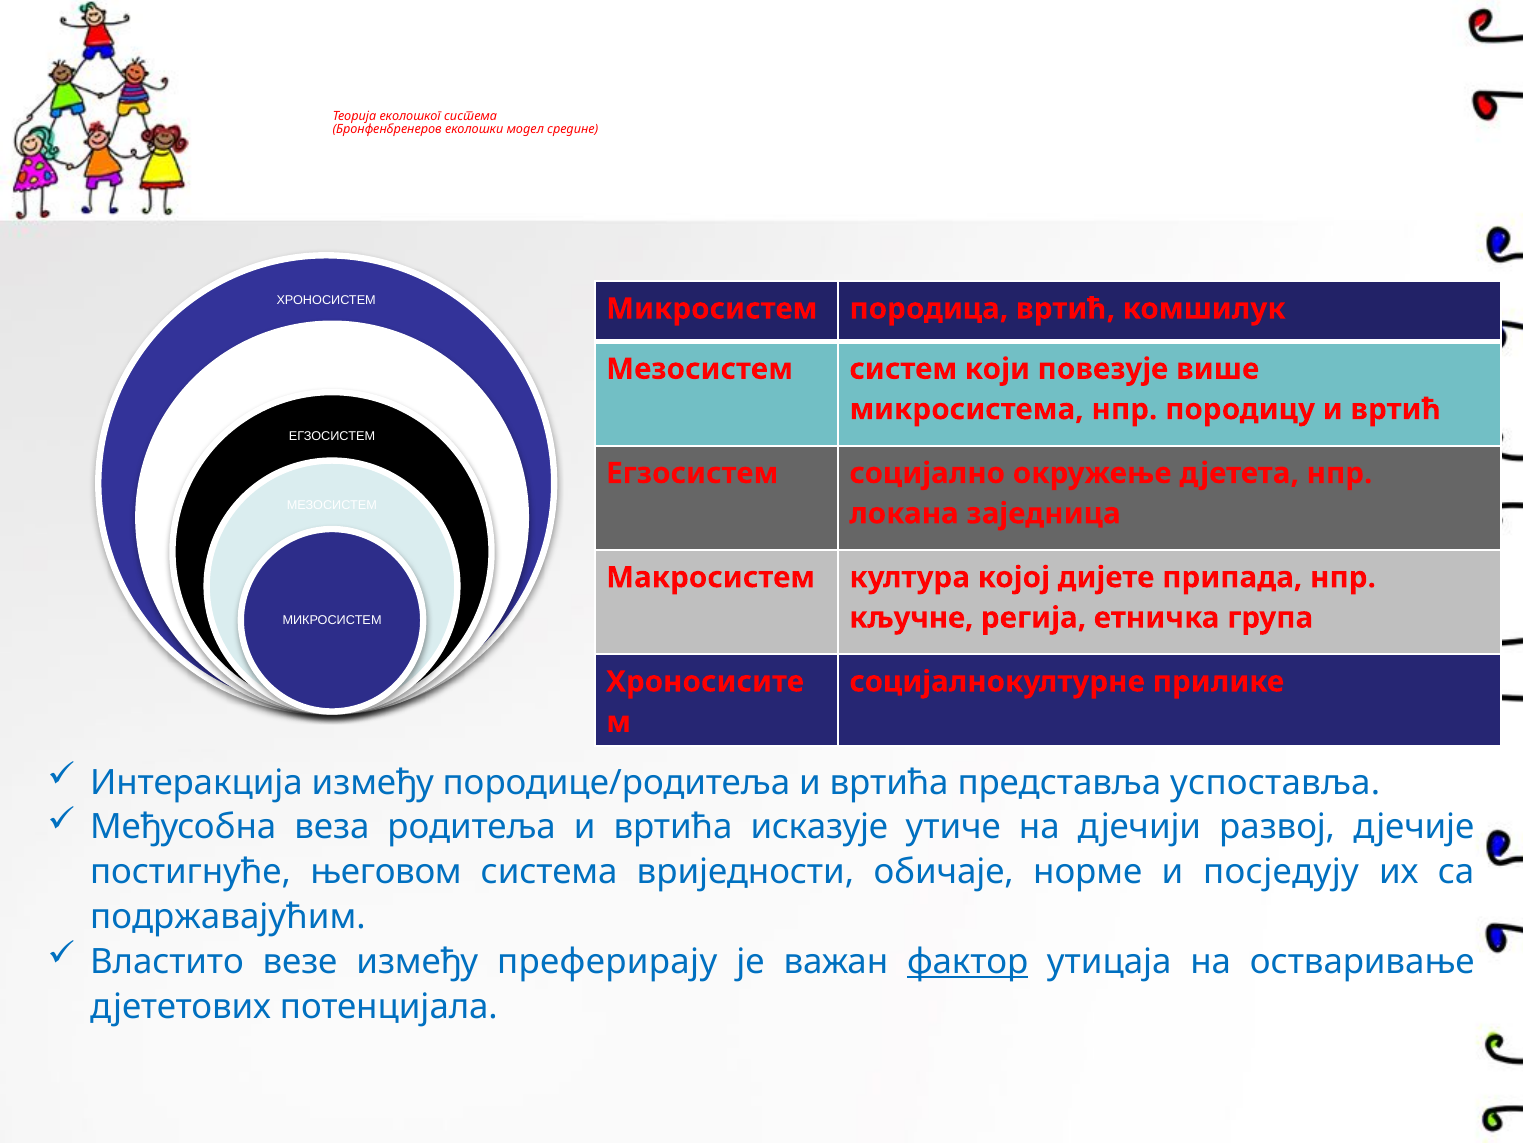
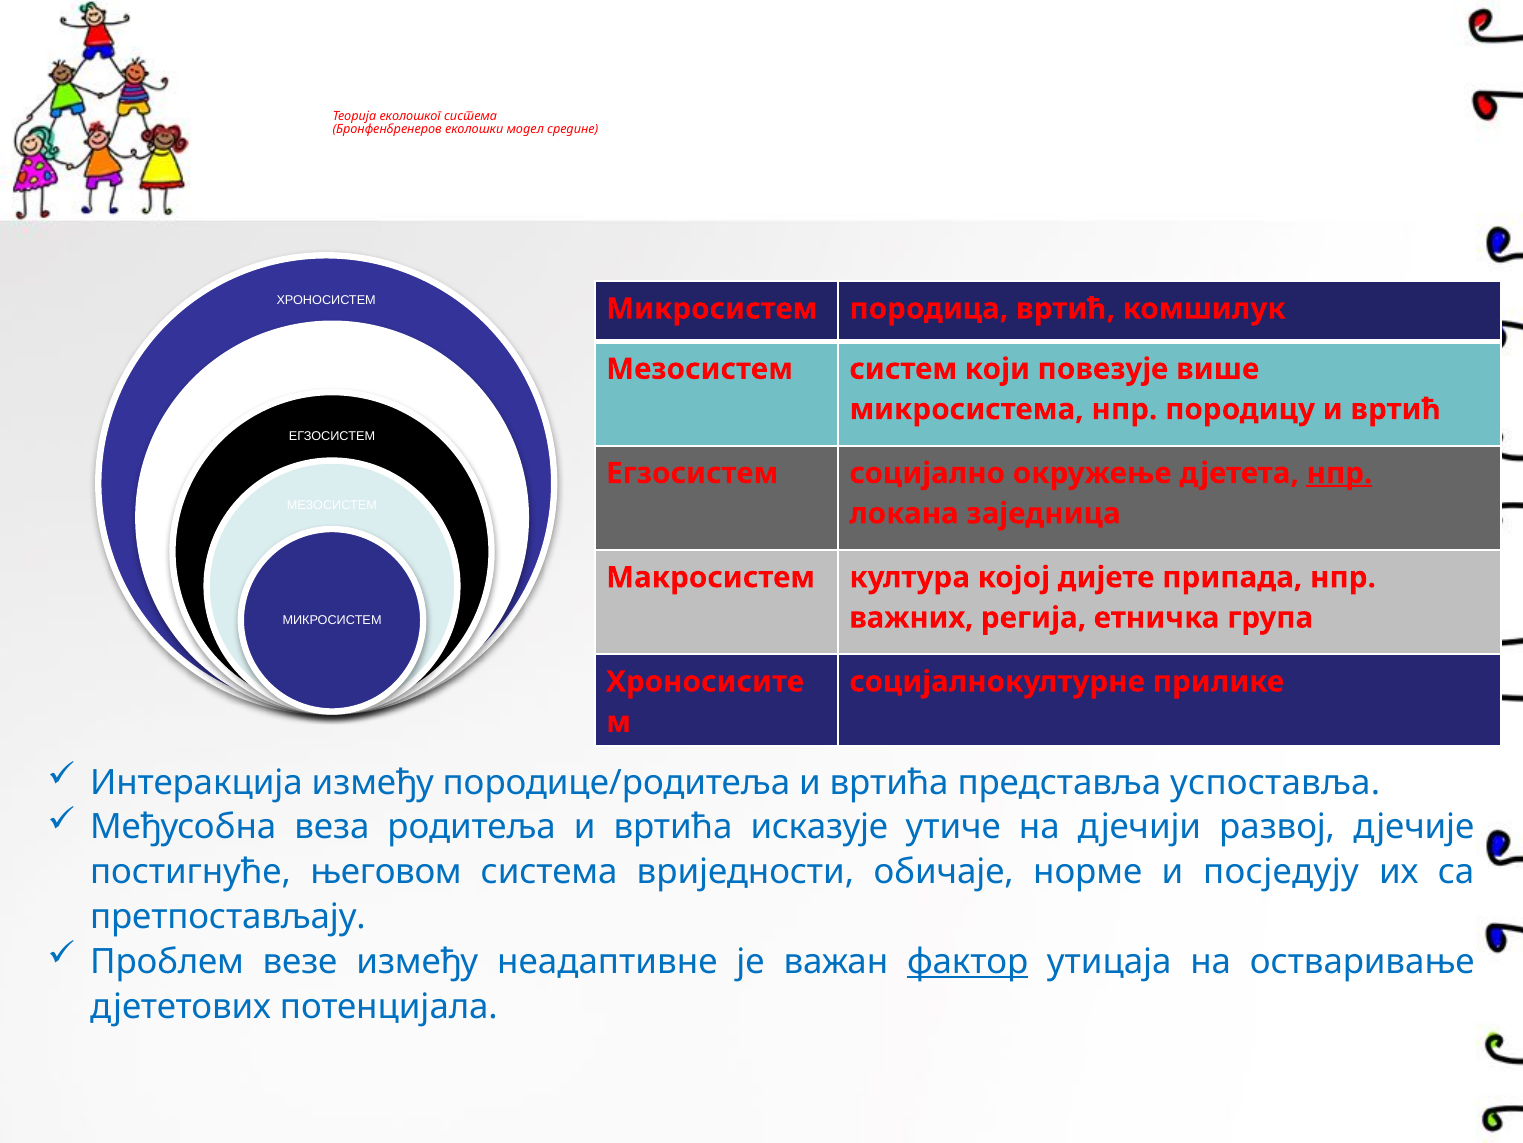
нпр underline: none -> present (1339, 473)
кључне: кључне -> важних (911, 617)
подржавајућим: подржавајућим -> претпостављају (228, 916)
Властито: Властито -> Проблем (167, 961)
преферирају: преферирају -> неадаптивне (607, 961)
